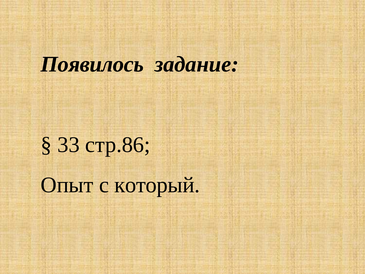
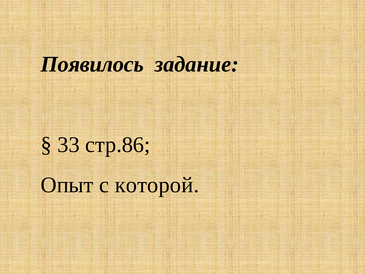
который: который -> которой (157, 185)
